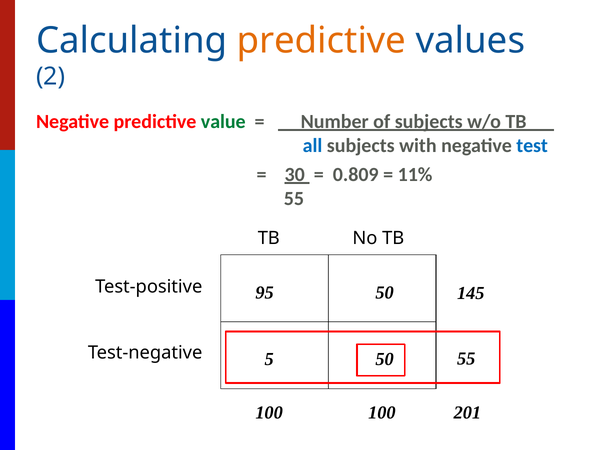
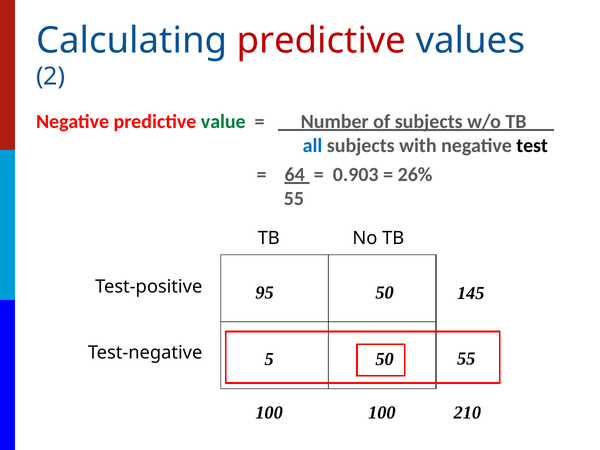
predictive colour: orange -> red (321, 41)
test colour: blue -> black (532, 145)
30: 30 -> 64 (295, 174)
0.809: 0.809 -> 0.903 (356, 174)
11%: 11% -> 26% (415, 174)
201: 201 -> 210 (467, 413)
